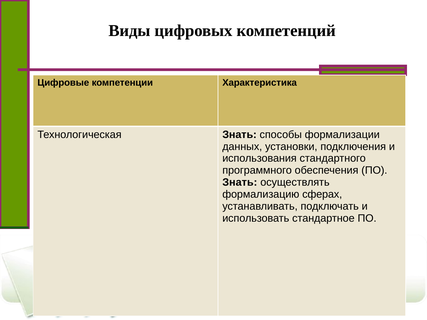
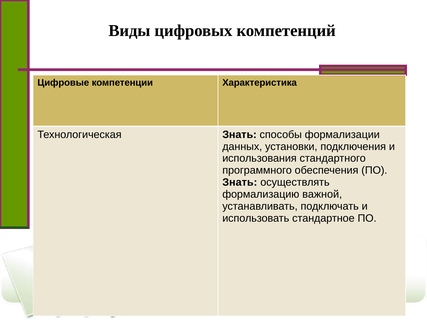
сферах: сферах -> важной (322, 194)
